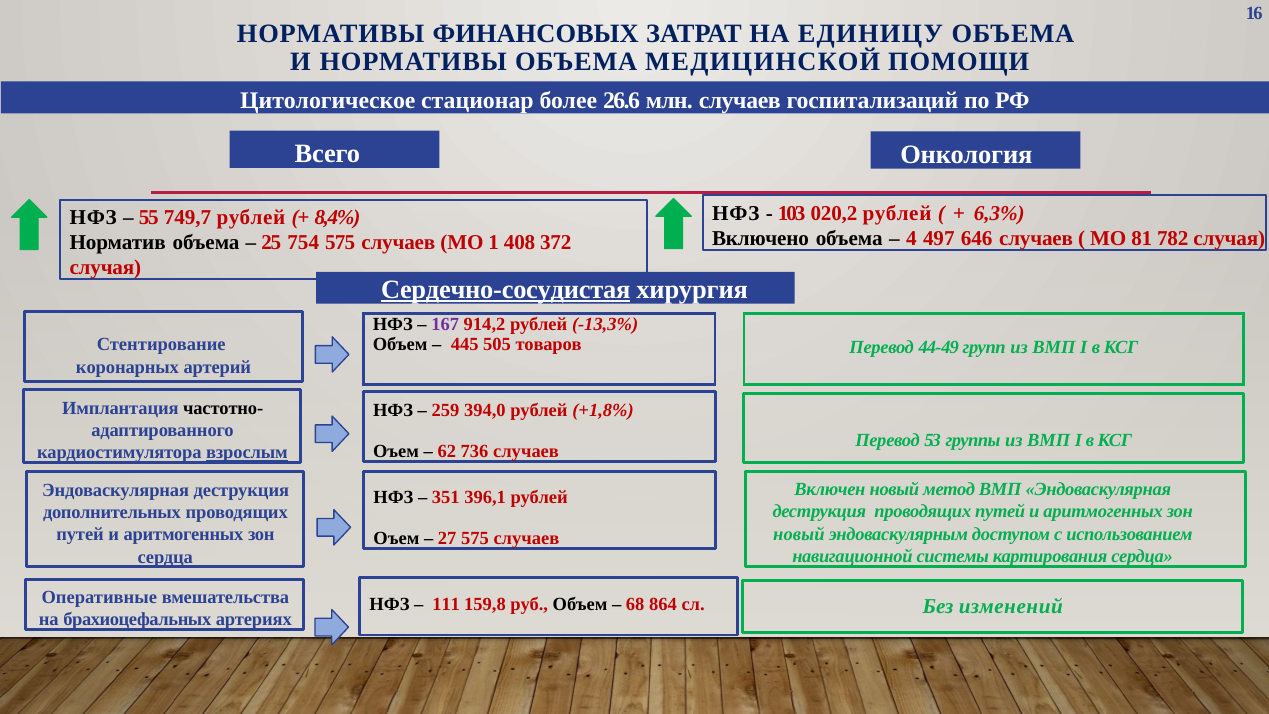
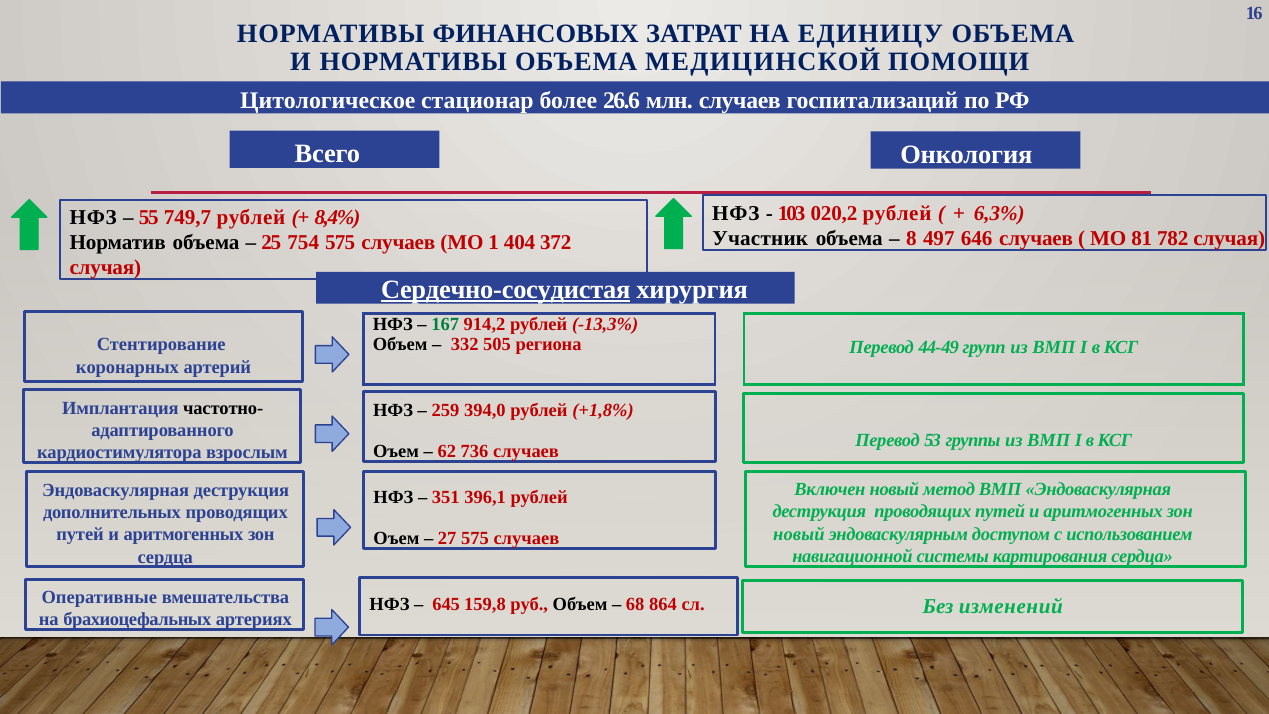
Включено: Включено -> Участник (760, 238)
4: 4 -> 8 (911, 238)
408: 408 -> 404 (520, 243)
167 colour: purple -> green (445, 324)
445: 445 -> 332 (465, 344)
товаров: товаров -> региона (549, 344)
взрослым underline: present -> none (247, 453)
111: 111 -> 645 (446, 604)
